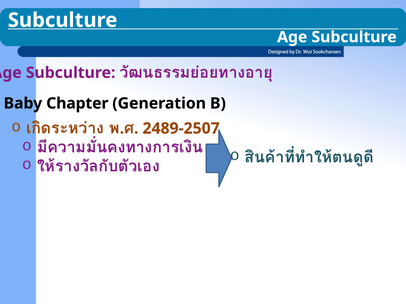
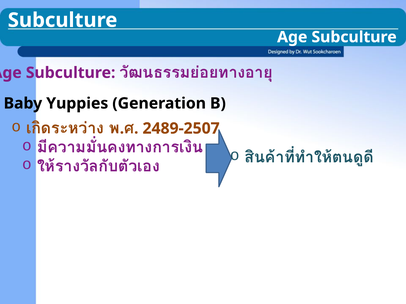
Chapter: Chapter -> Yuppies (77, 104)
